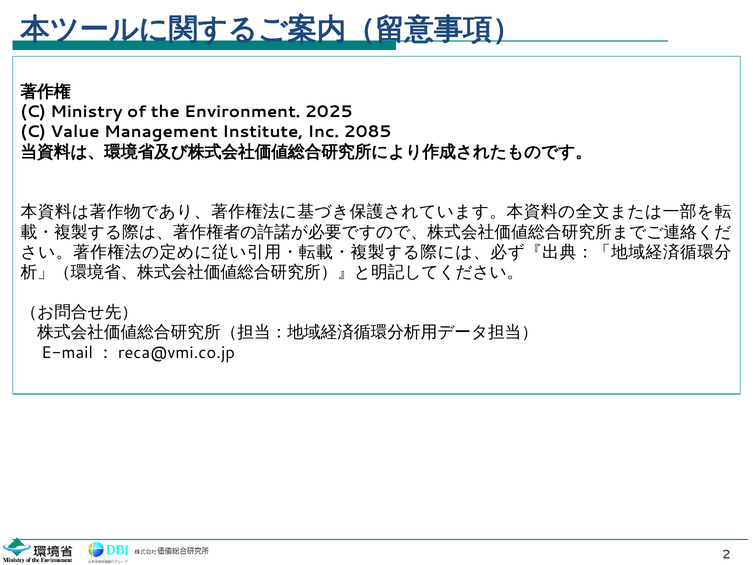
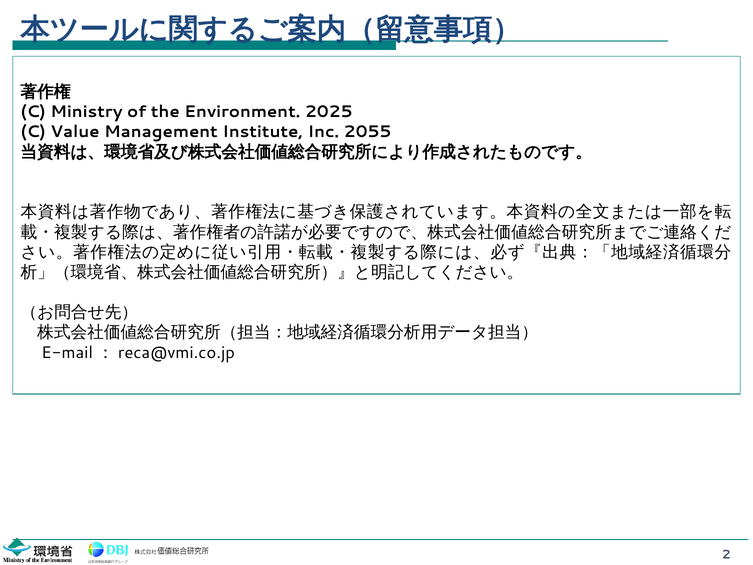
2085: 2085 -> 2055 (368, 132)
